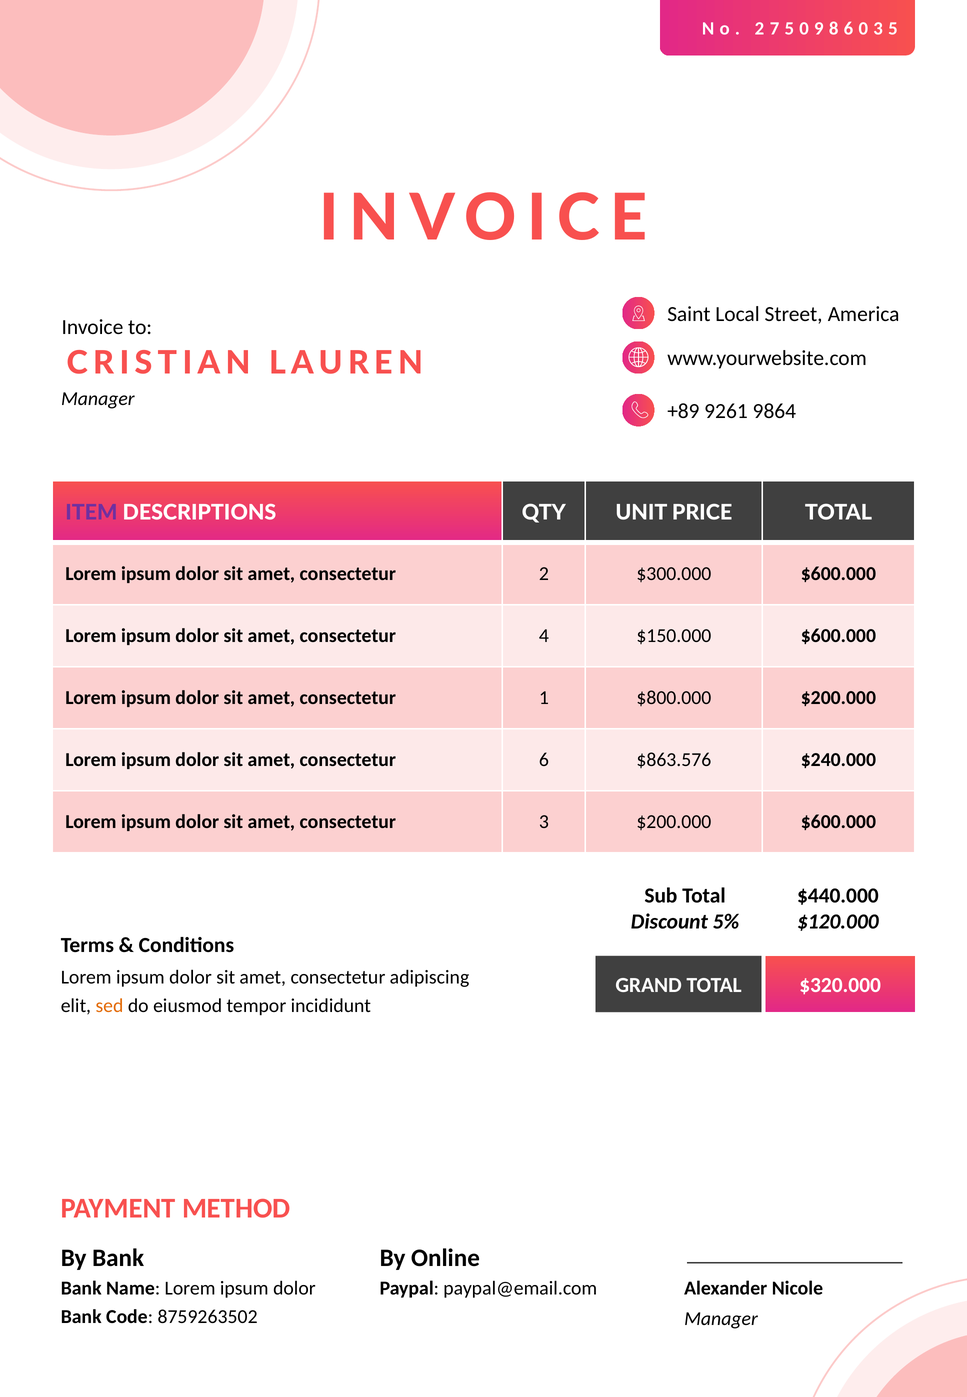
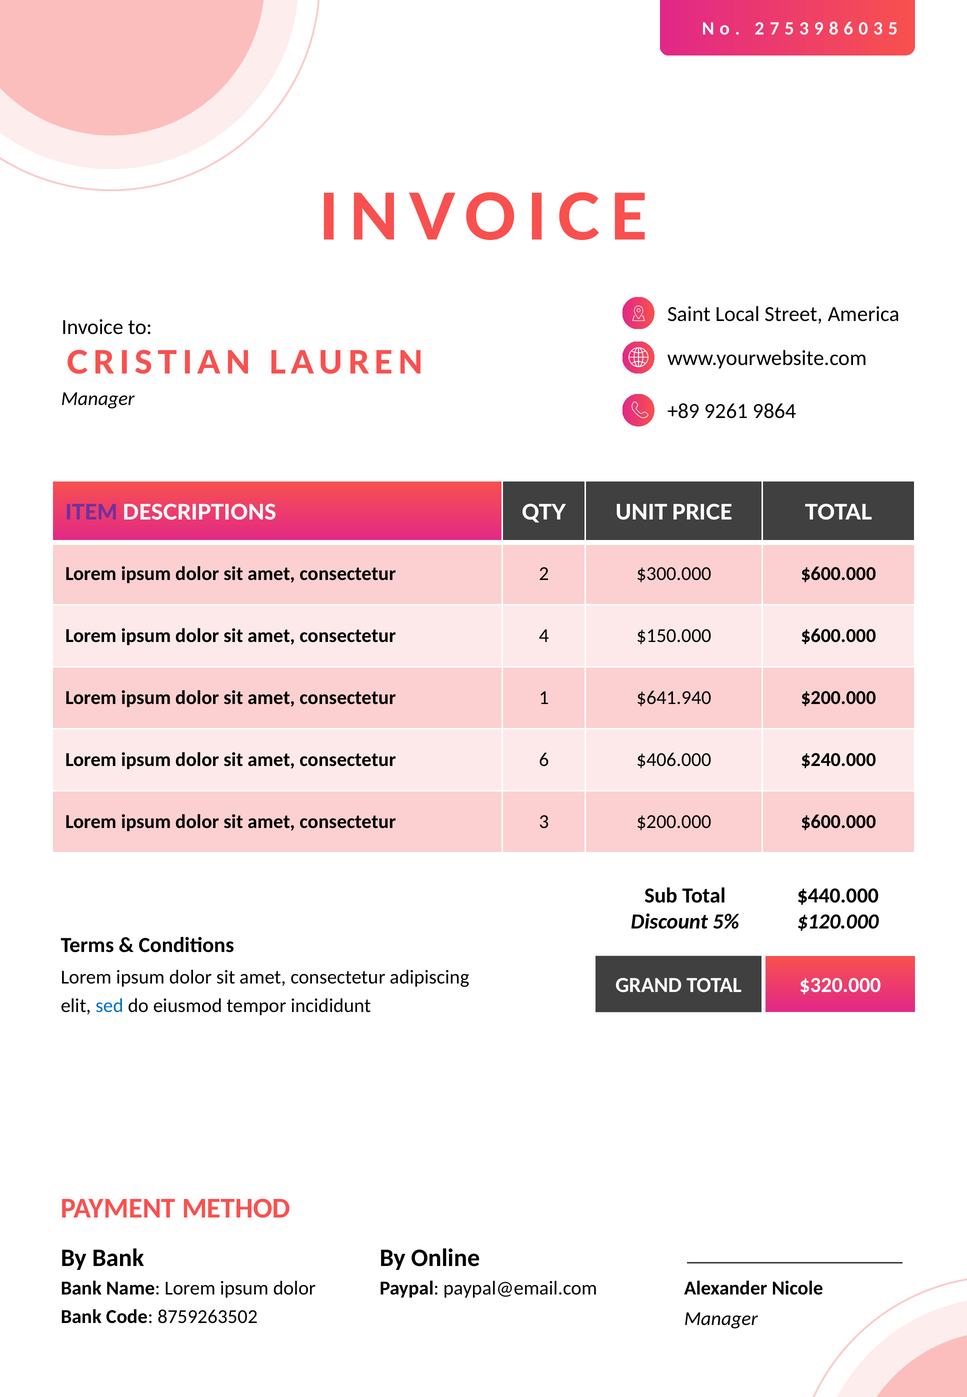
0: 0 -> 3 (804, 29)
$800.000: $800.000 -> $641.940 (674, 698)
$863.576: $863.576 -> $406.000 (674, 760)
sed colour: orange -> blue (109, 1006)
